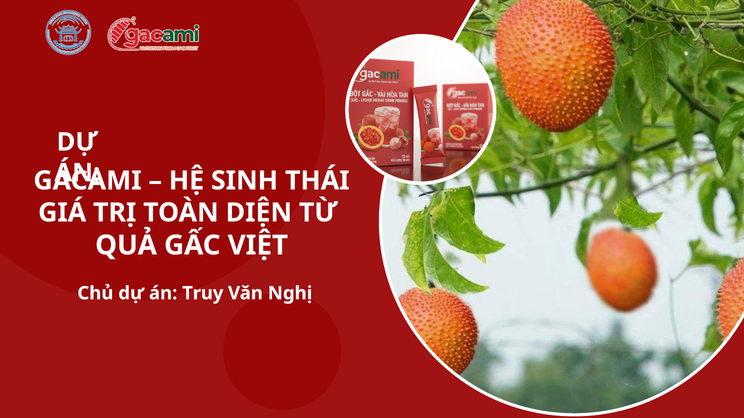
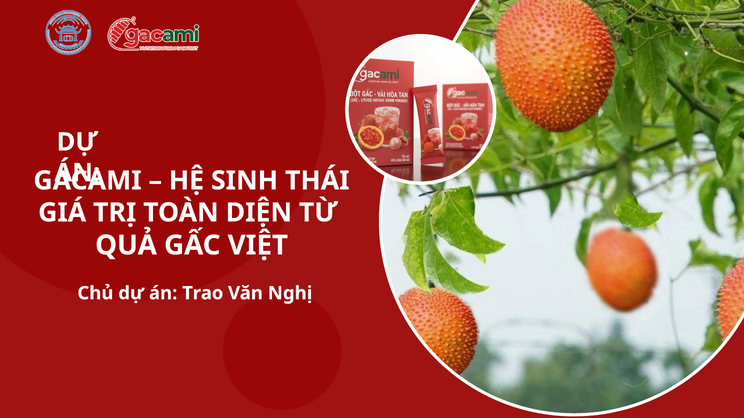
Truy: Truy -> Trao (203, 294)
